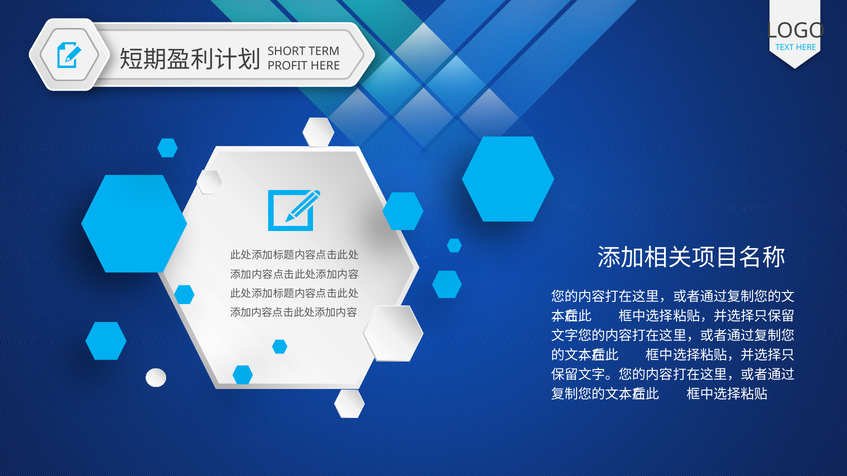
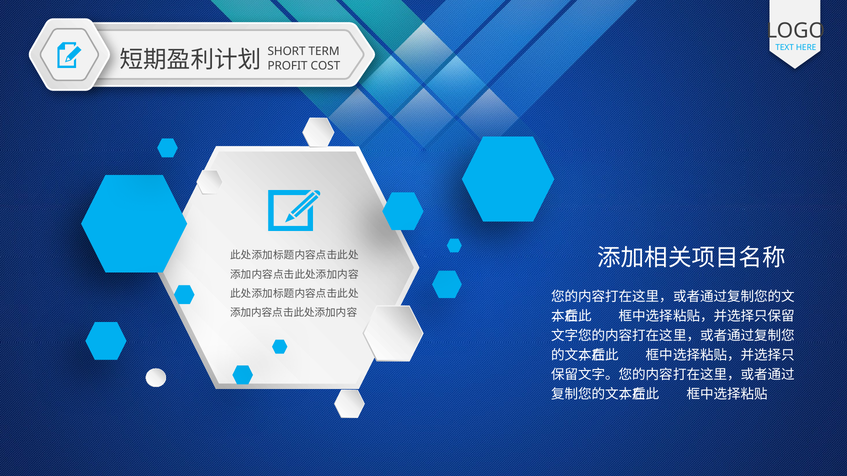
PROFIT HERE: HERE -> COST (325, 66)
